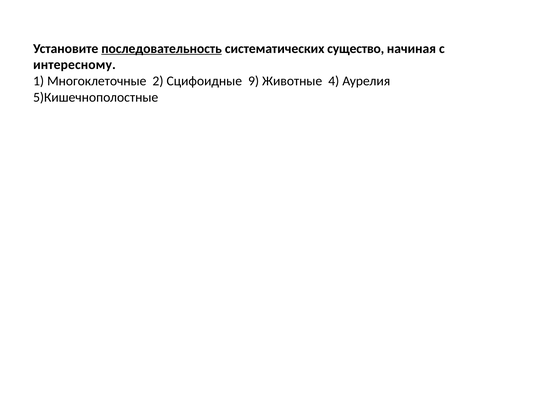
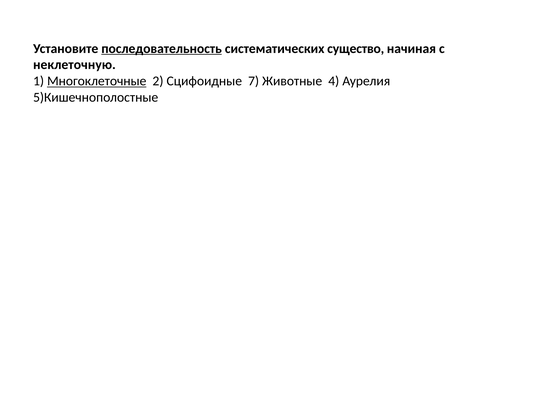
интересному: интересному -> неклеточную (74, 65)
Многоклеточные underline: none -> present (97, 81)
9: 9 -> 7 (254, 81)
